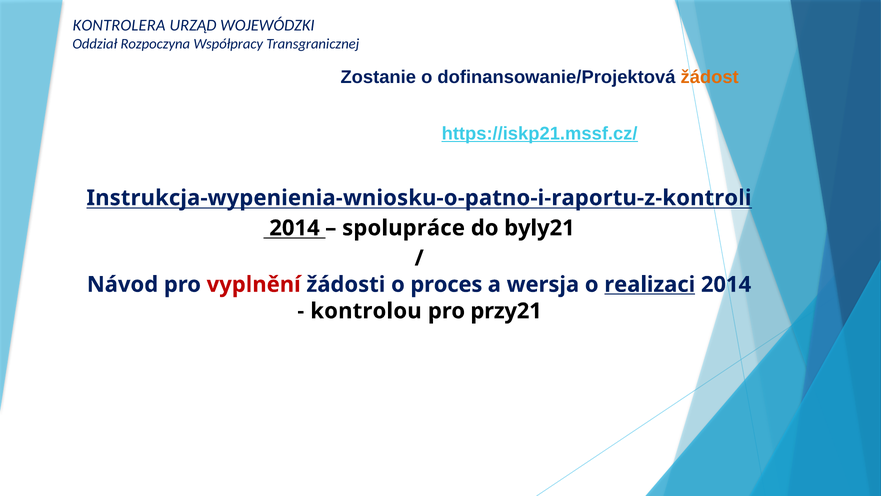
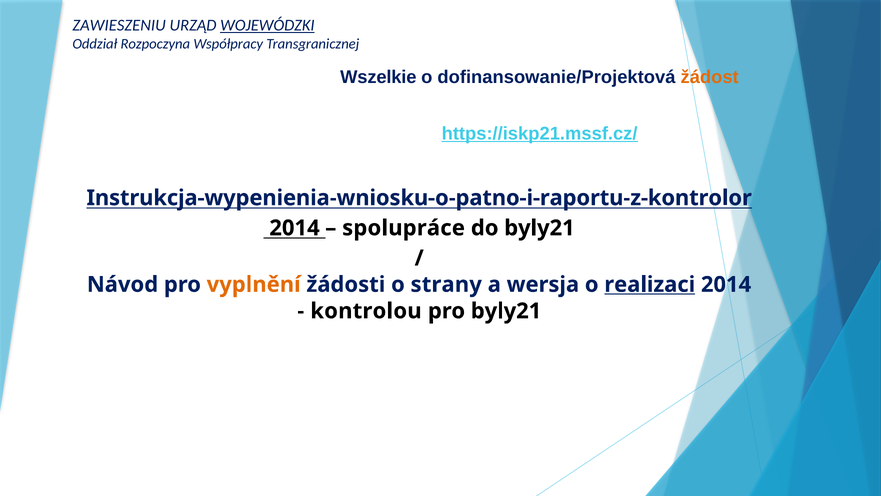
KONTROLERA: KONTROLERA -> ZAWIESZENIU (119, 25)
WOJEWÓDZKI underline: none -> present (267, 25)
Zostanie: Zostanie -> Wszelkie (378, 77)
Instrukcja-wypenienia-wniosku-o-patno-i-raportu-z-kontroli: Instrukcja-wypenienia-wniosku-o-patno-i-raportu-z-kontroli -> Instrukcja-wypenienia-wniosku-o-patno-i-raportu-z-kontrolor (419, 198)
vyplnění colour: red -> orange (254, 284)
proces: proces -> strany (446, 284)
pro przy21: przy21 -> byly21 (506, 311)
